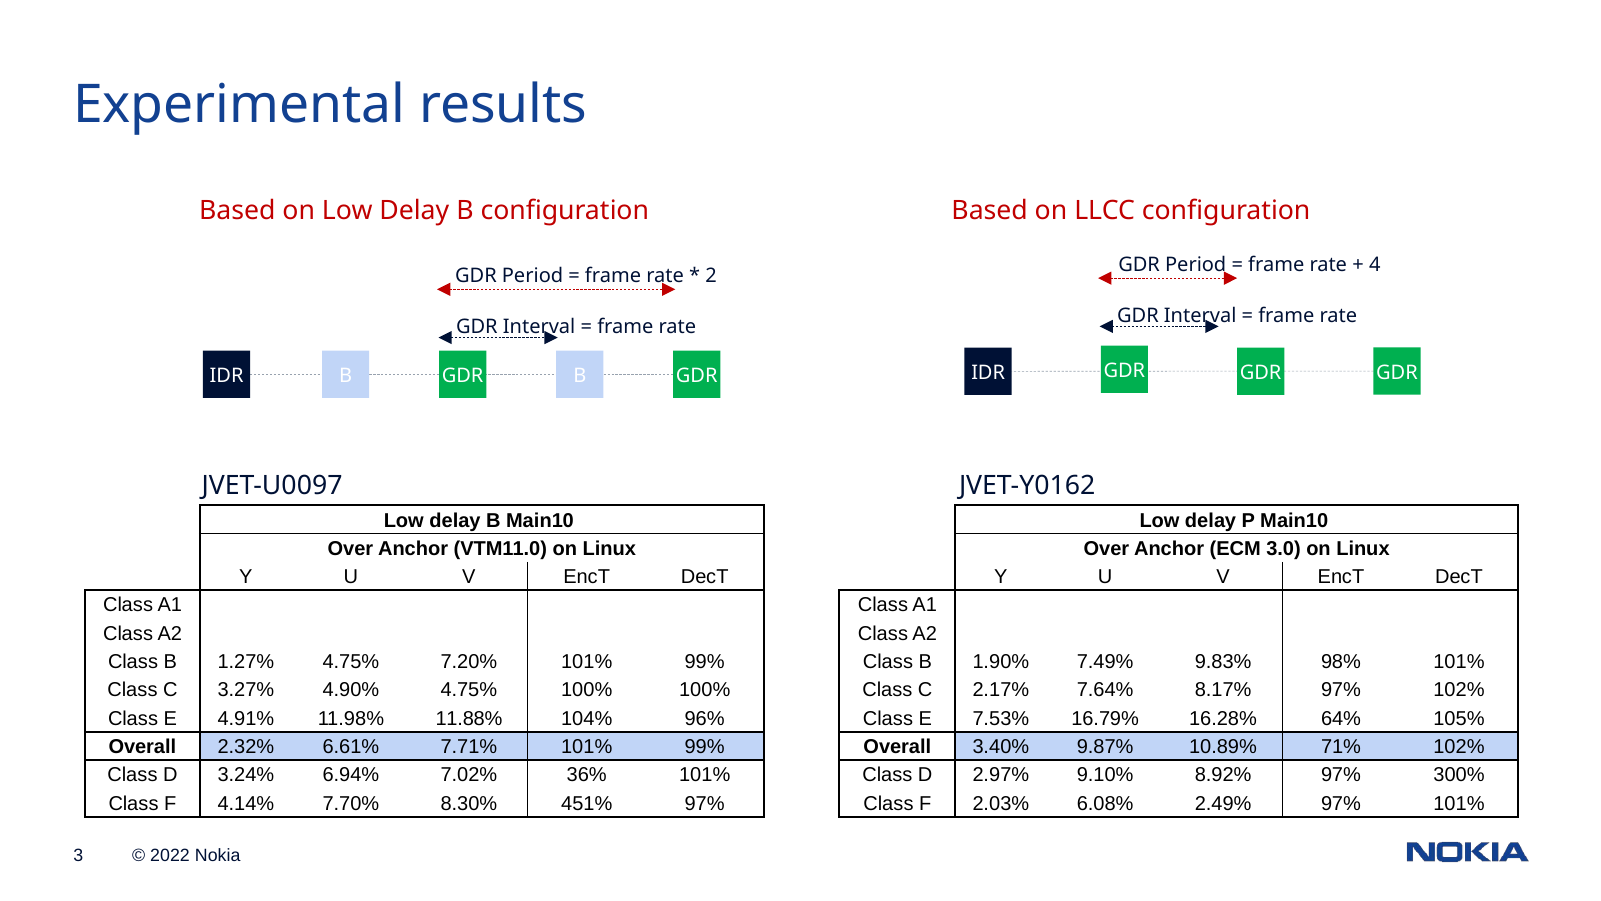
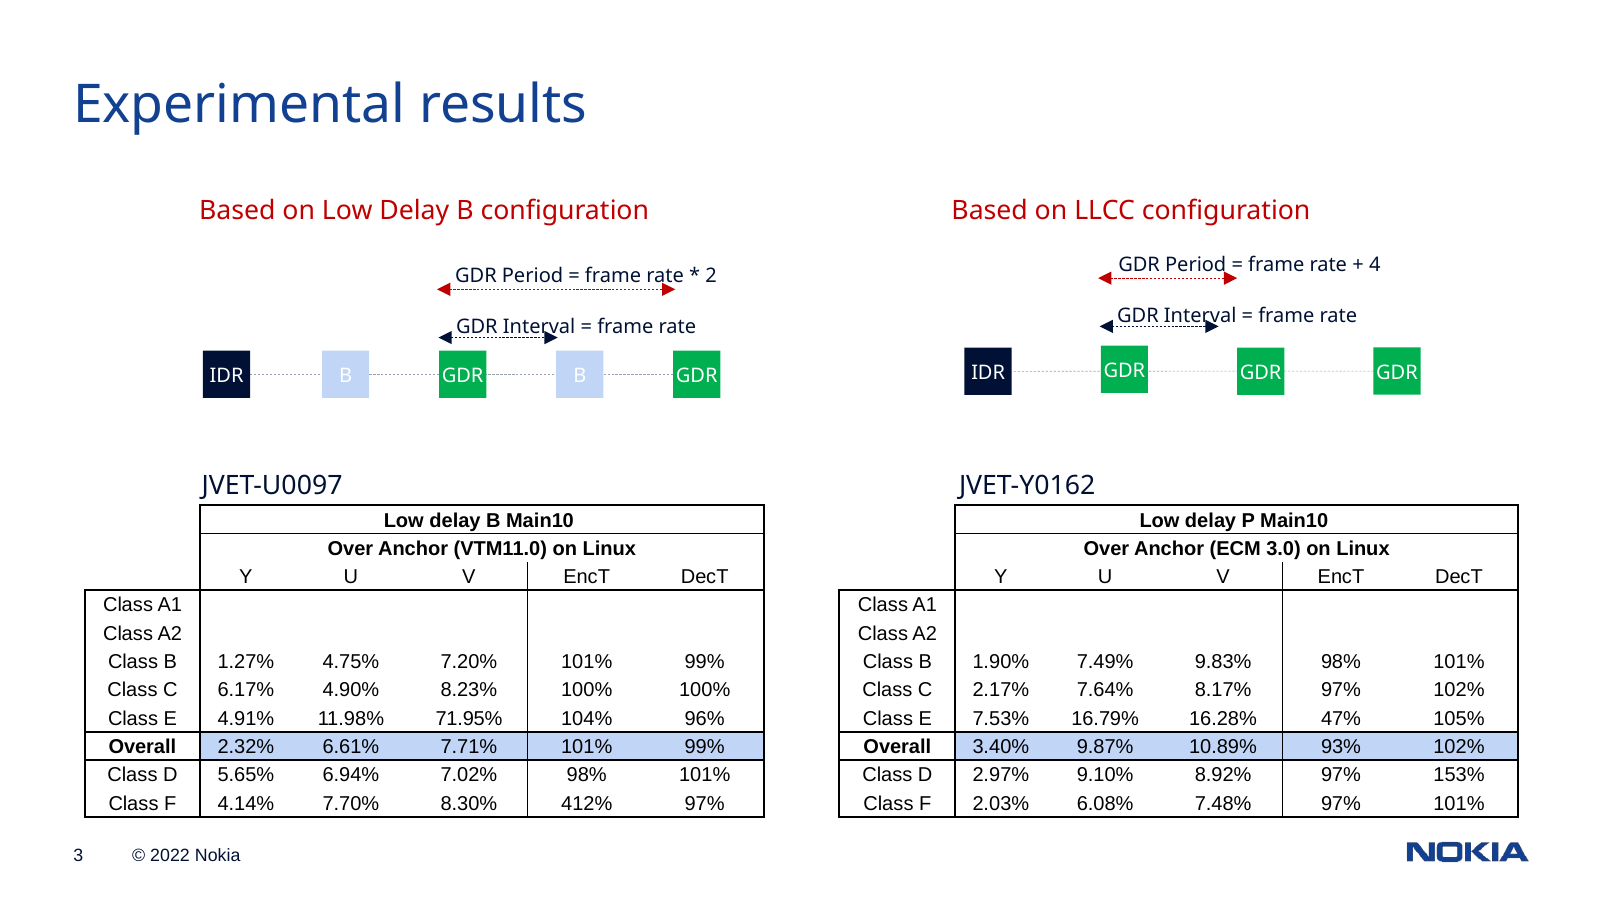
3.27%: 3.27% -> 6.17% (246, 690)
4.90% 4.75%: 4.75% -> 8.23% (469, 690)
11.88%: 11.88% -> 71.95% (469, 718)
64%: 64% -> 47% (1341, 718)
71%: 71% -> 93% (1341, 747)
3.24%: 3.24% -> 5.65% (246, 775)
7.02% 36%: 36% -> 98% (587, 775)
300%: 300% -> 153% (1459, 775)
451%: 451% -> 412% (587, 803)
2.49%: 2.49% -> 7.48% (1223, 803)
